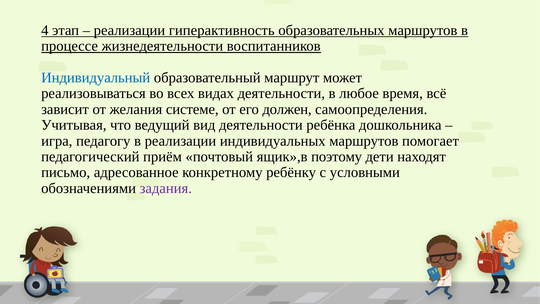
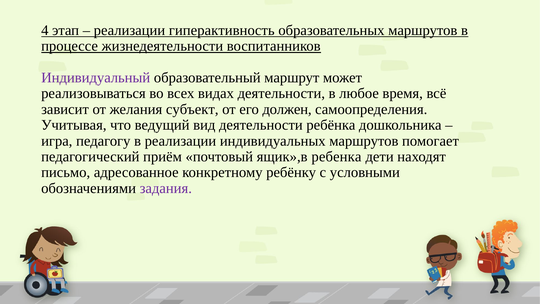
Индивидуальный colour: blue -> purple (96, 78)
системе: системе -> субъект (192, 109)
поэтому: поэтому -> ребенка (336, 157)
